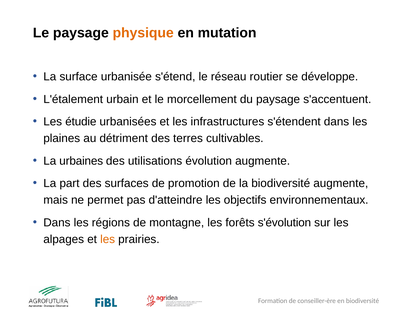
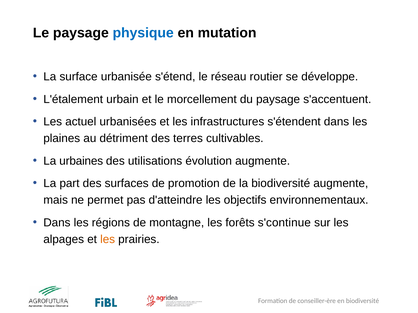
physique colour: orange -> blue (143, 33)
étudie: étudie -> actuel (81, 122)
s'évolution: s'évolution -> s'continue (284, 223)
